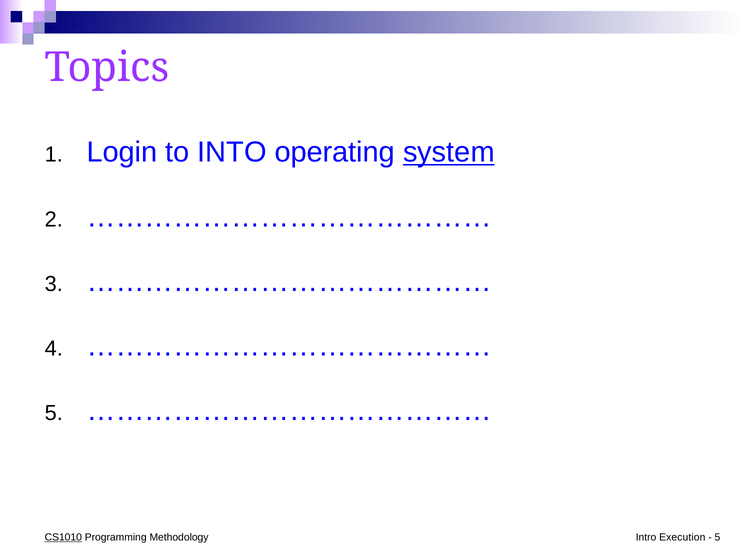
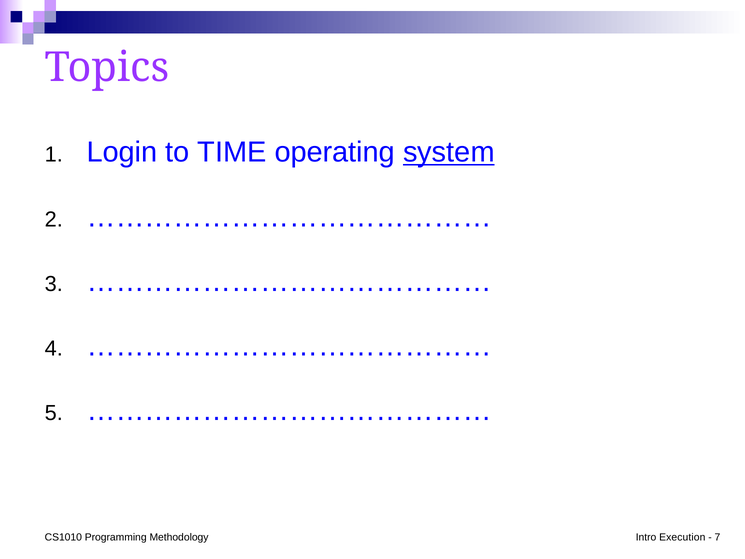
INTO: INTO -> TIME (232, 152)
CS1010 underline: present -> none (63, 537)
5: 5 -> 7 (717, 537)
